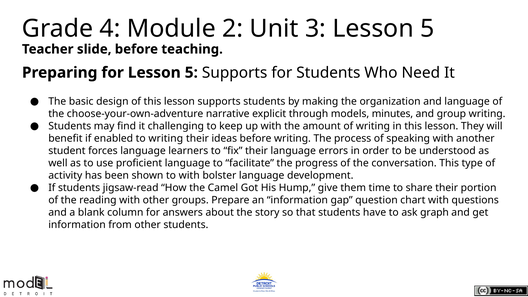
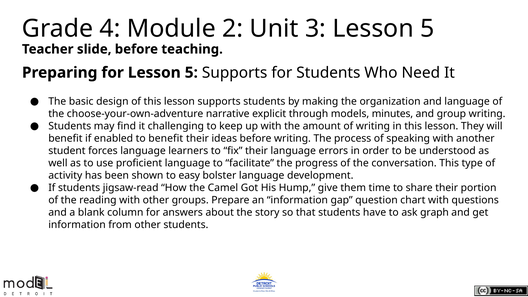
to writing: writing -> benefit (166, 138)
to with: with -> easy (189, 175)
